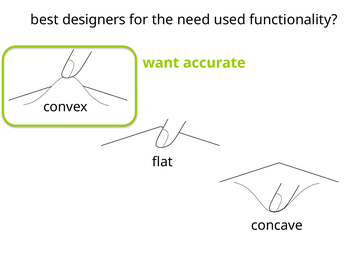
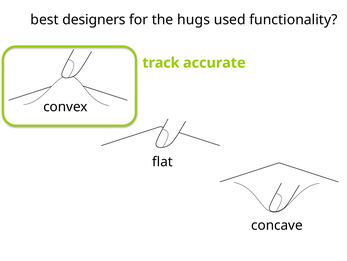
need: need -> hugs (194, 20)
want: want -> track (161, 63)
